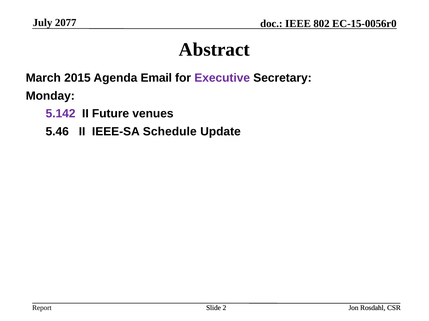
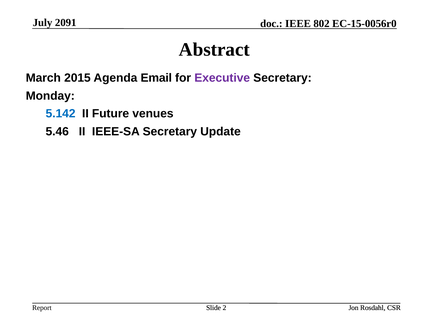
2077: 2077 -> 2091 (66, 23)
5.142 colour: purple -> blue (61, 114)
IEEE-SA Schedule: Schedule -> Secretary (170, 132)
